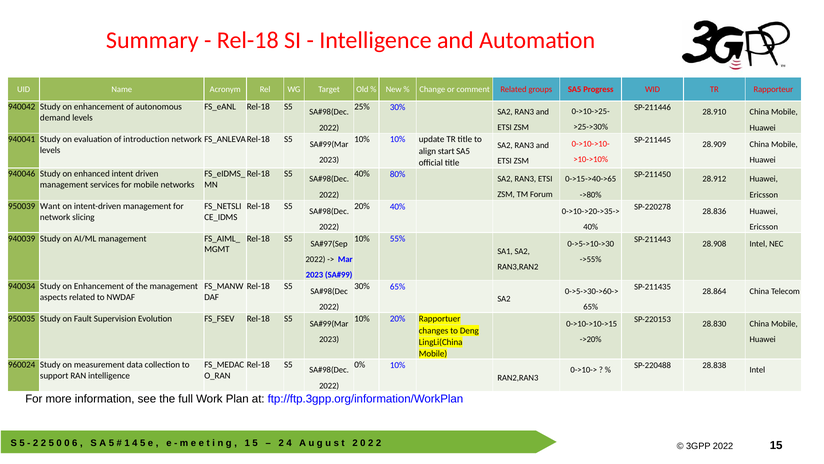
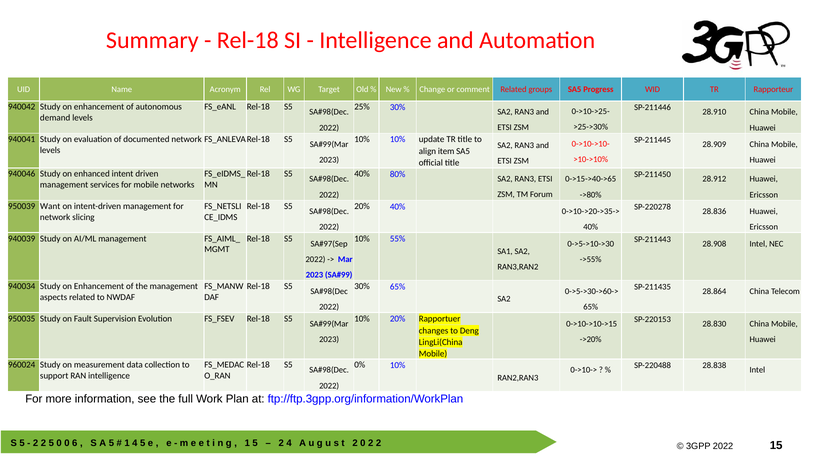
introduction: introduction -> documented (146, 139)
start: start -> item (446, 151)
